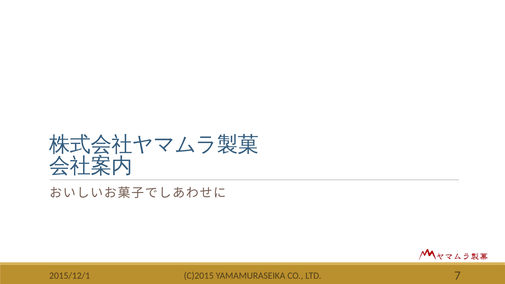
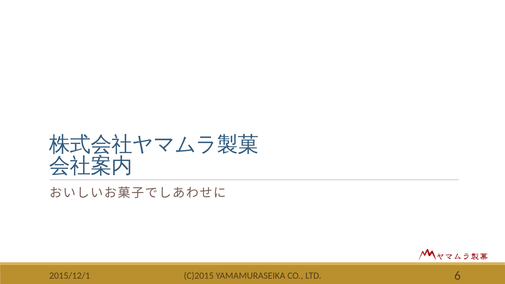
7: 7 -> 6 (457, 276)
